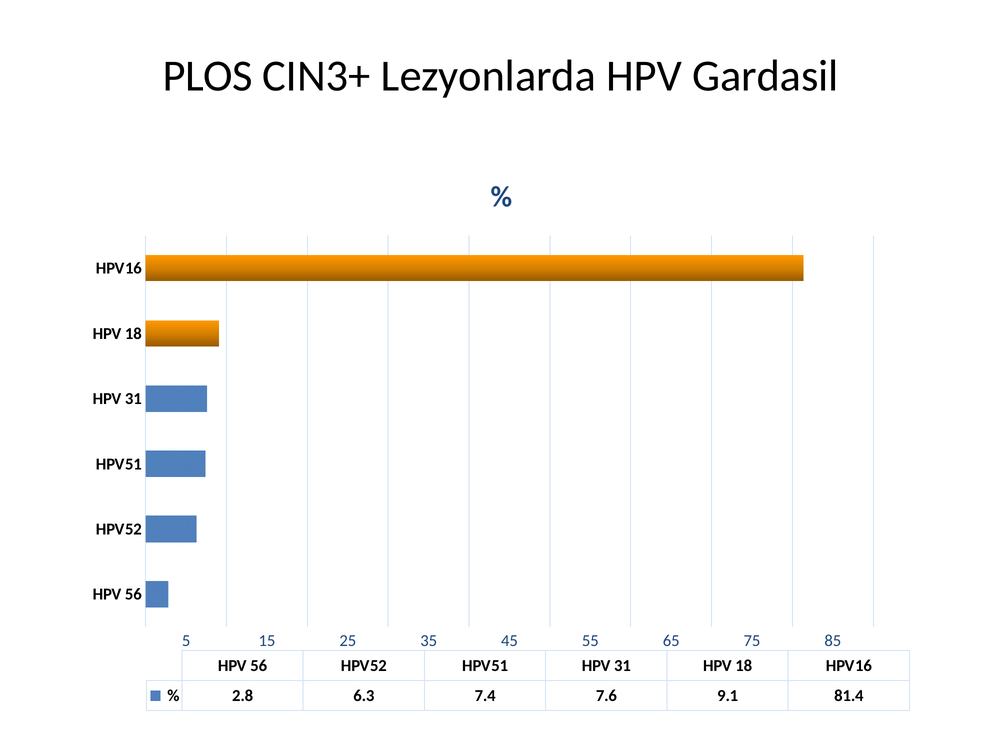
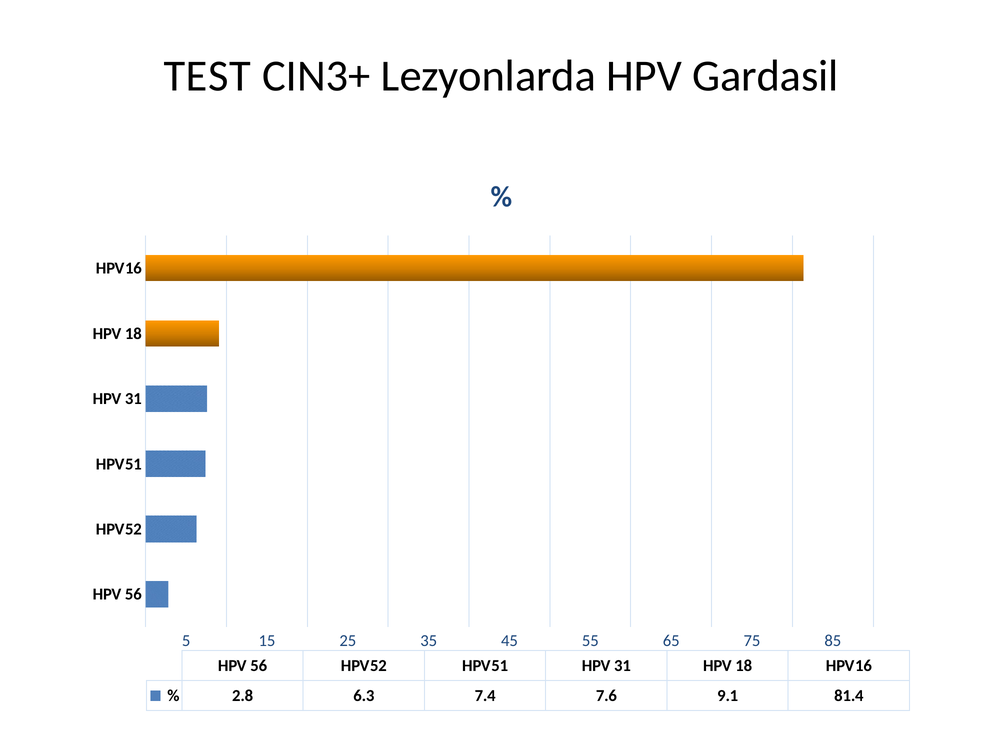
PLOS: PLOS -> TEST (207, 76)
